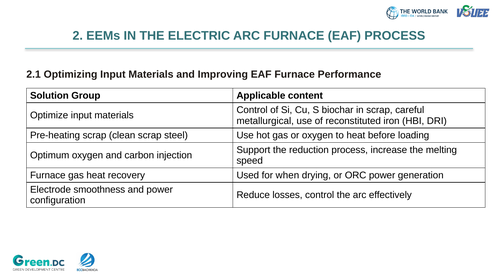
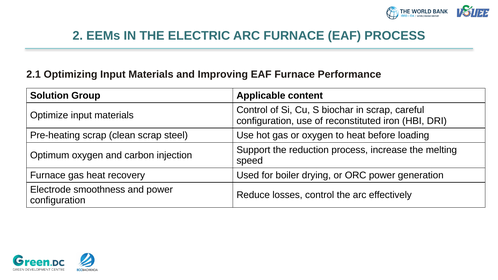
metallurgical: metallurgical -> configuration (265, 121)
when: when -> boiler (287, 175)
